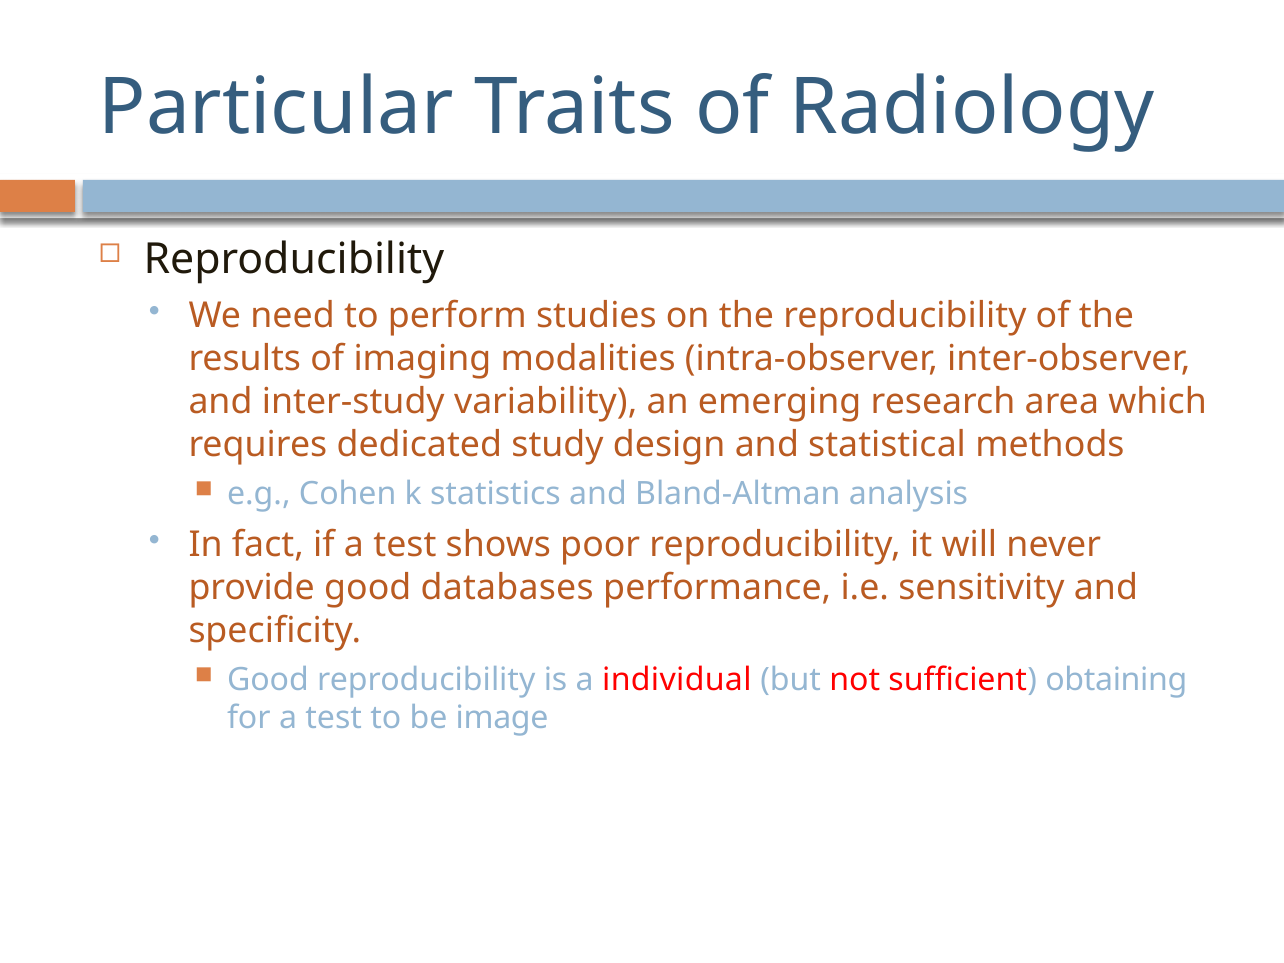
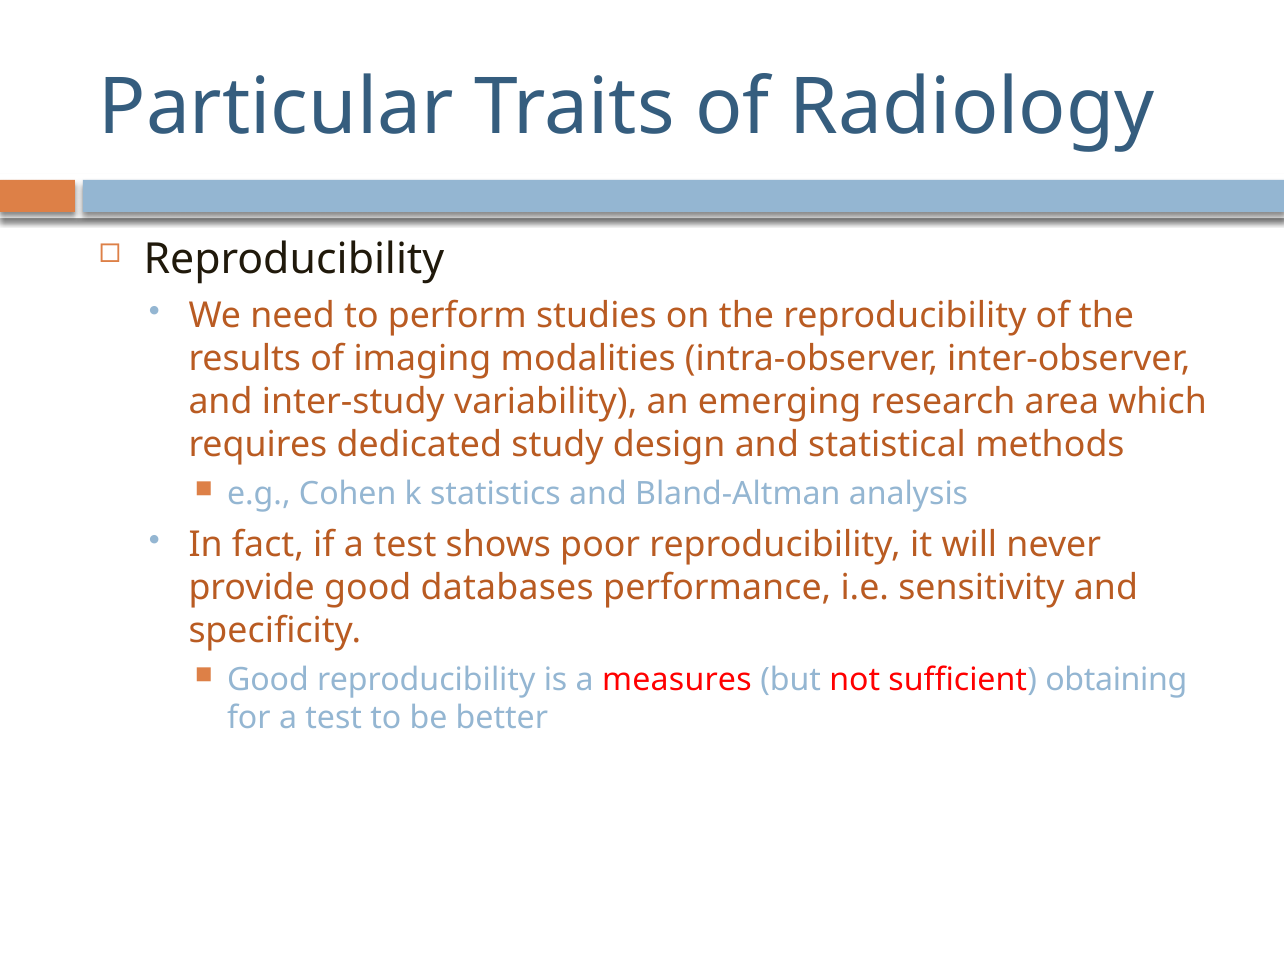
individual: individual -> measures (677, 680)
image: image -> better (502, 718)
